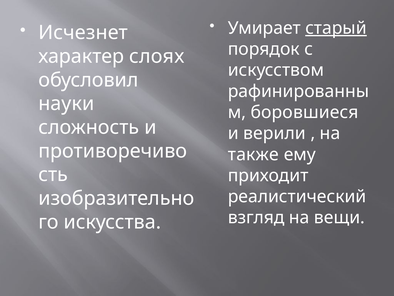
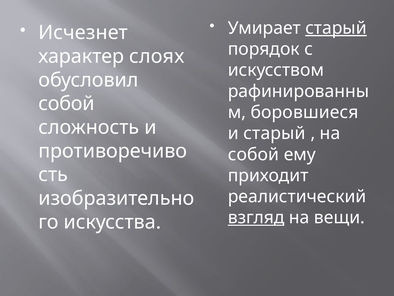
науки: науки -> собой (66, 103)
и верили: верили -> старый (274, 133)
также: также -> собой (253, 154)
взгляд underline: none -> present (256, 217)
